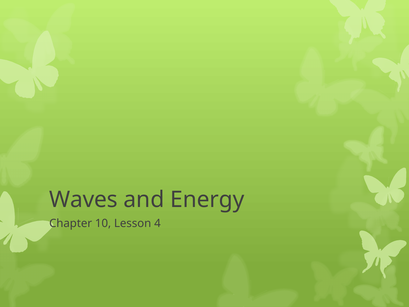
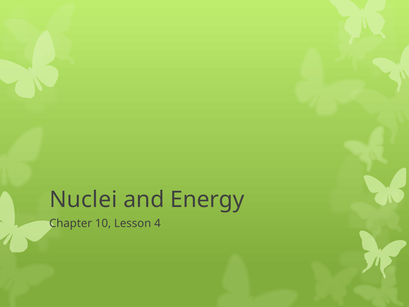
Waves: Waves -> Nuclei (83, 200)
